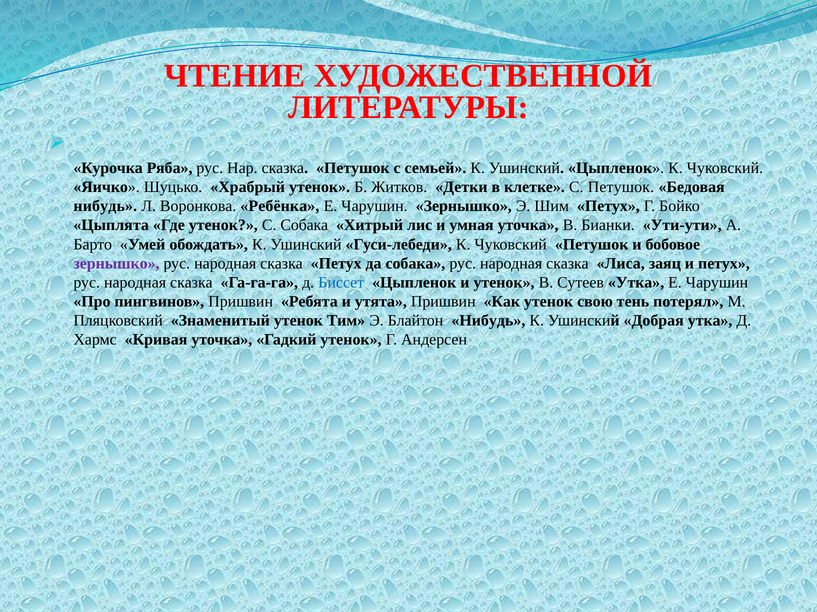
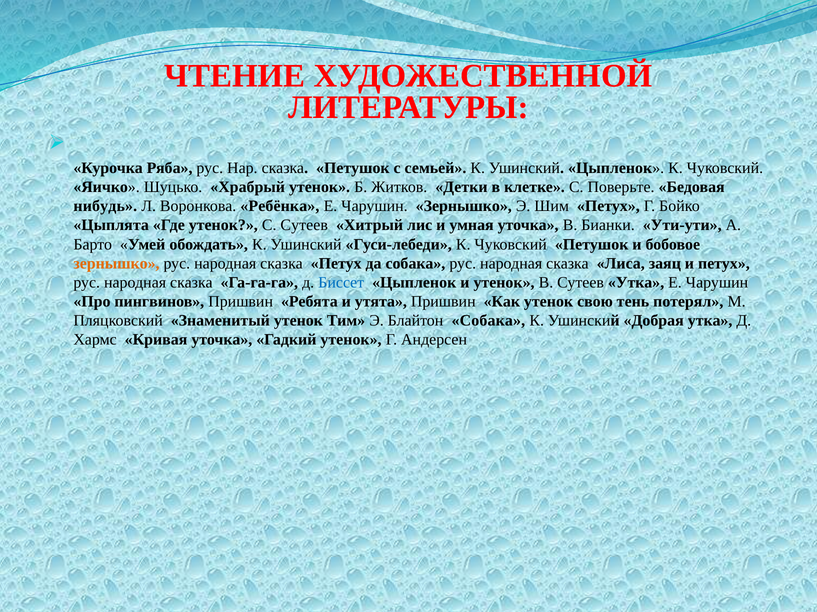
С Петушок: Петушок -> Поверьте (621, 187)
С Собака: Собака -> Сутеев (304, 226)
зернышко colour: purple -> orange (116, 264)
Блайтон Нибудь: Нибудь -> Собака (488, 321)
